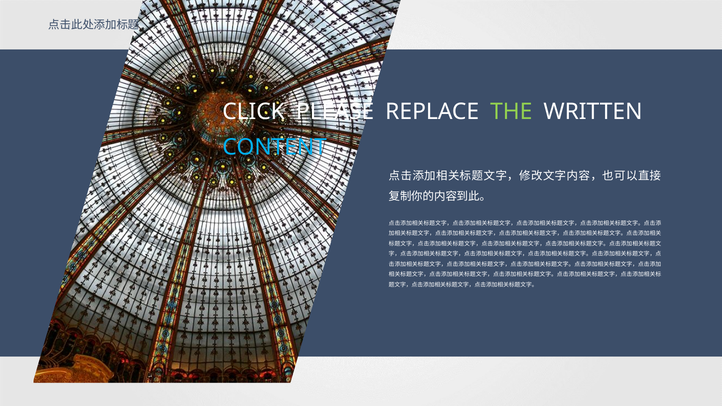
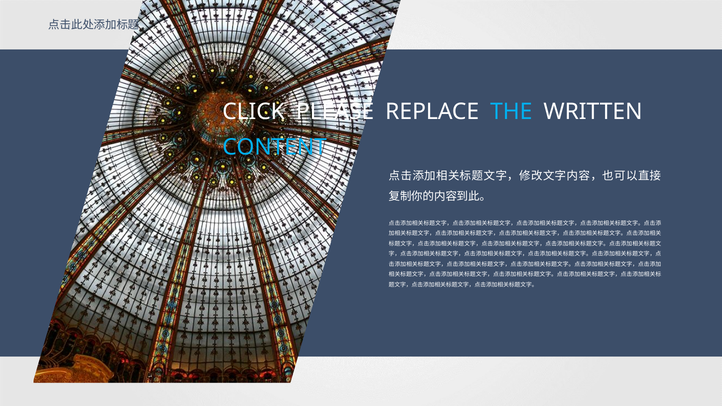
THE colour: light green -> light blue (511, 112)
